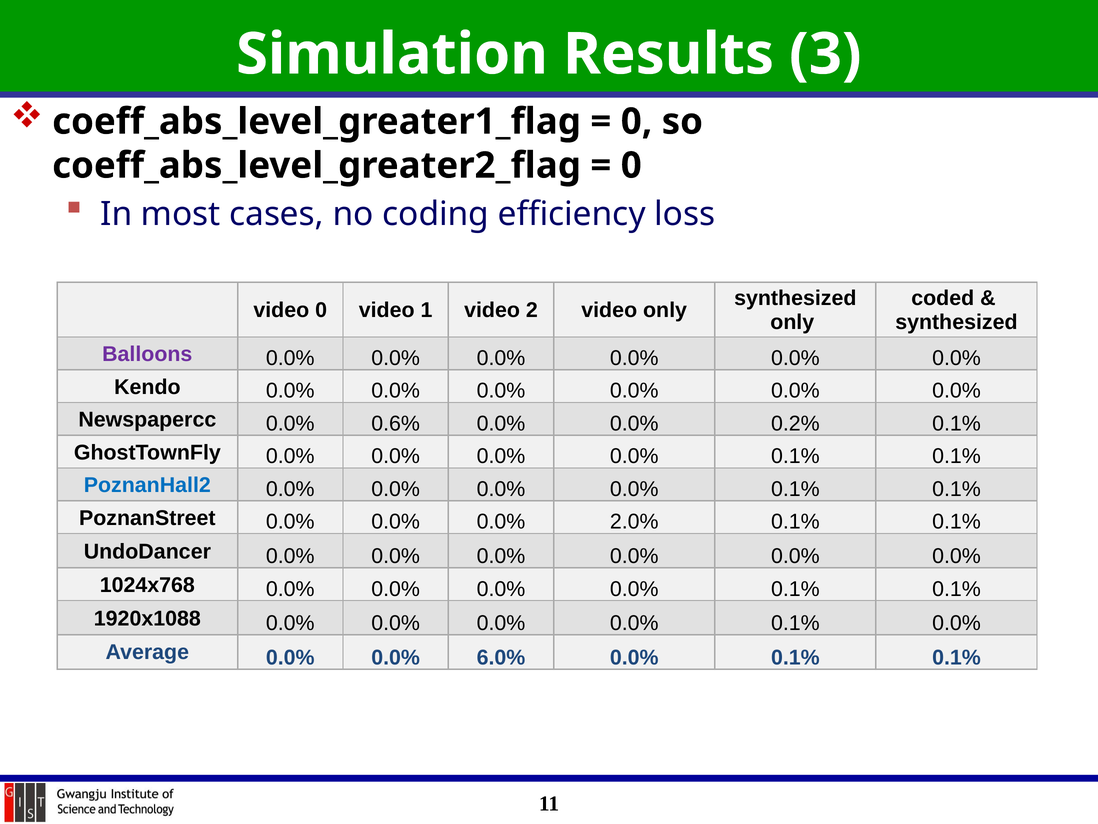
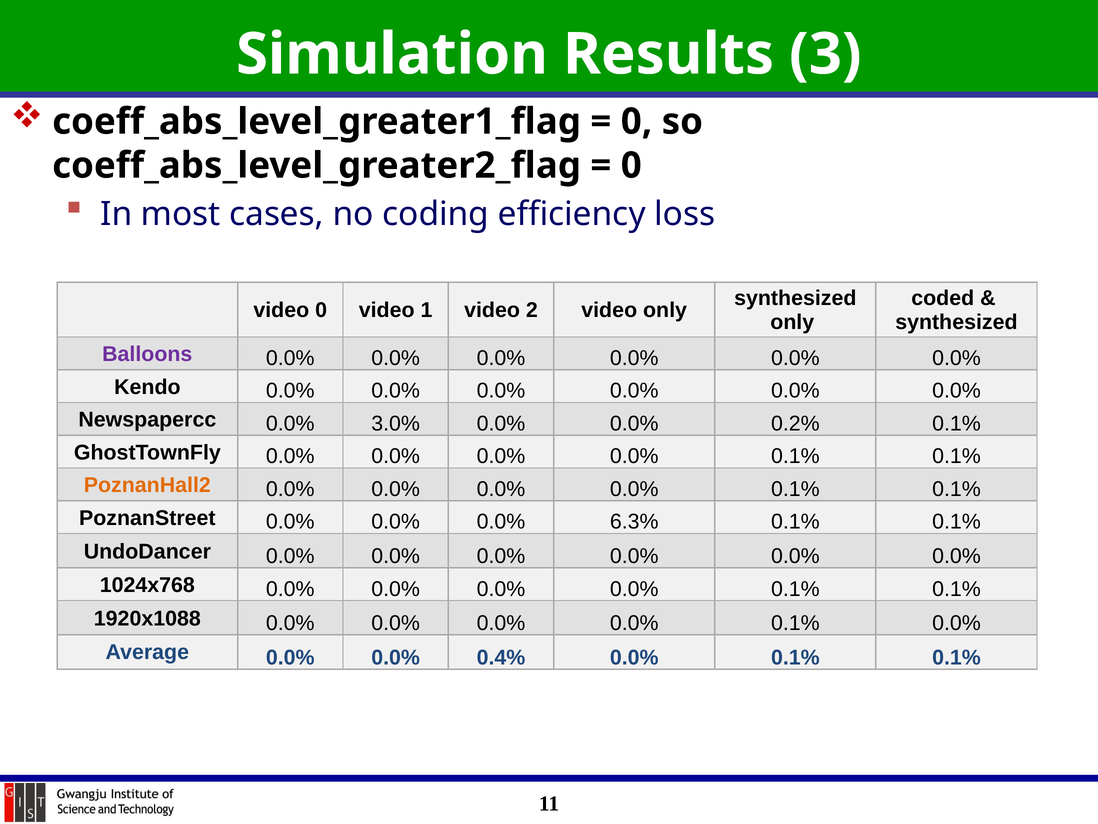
0.6%: 0.6% -> 3.0% (396, 423)
PoznanHall2 colour: blue -> orange (147, 485)
2.0%: 2.0% -> 6.3% (634, 522)
6.0%: 6.0% -> 0.4% (501, 657)
